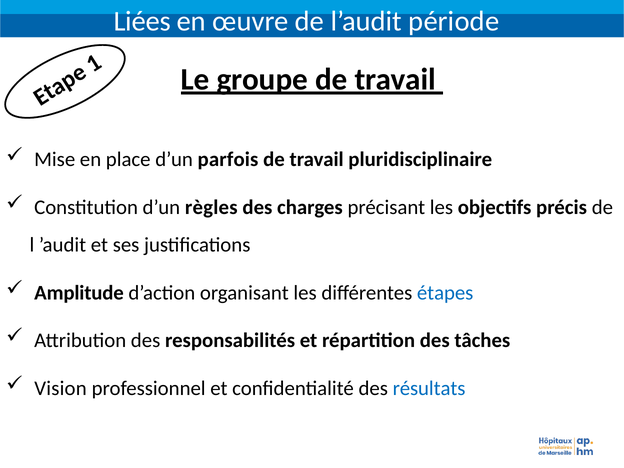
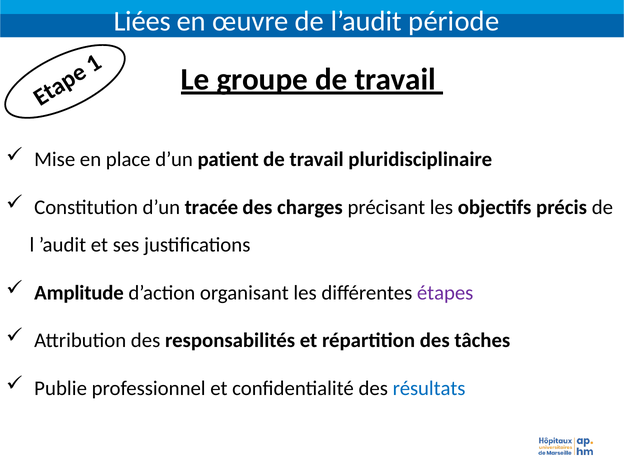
parfois: parfois -> patient (228, 160)
règles: règles -> tracée (211, 207)
étapes colour: blue -> purple (445, 293)
Vision: Vision -> Publie (61, 388)
